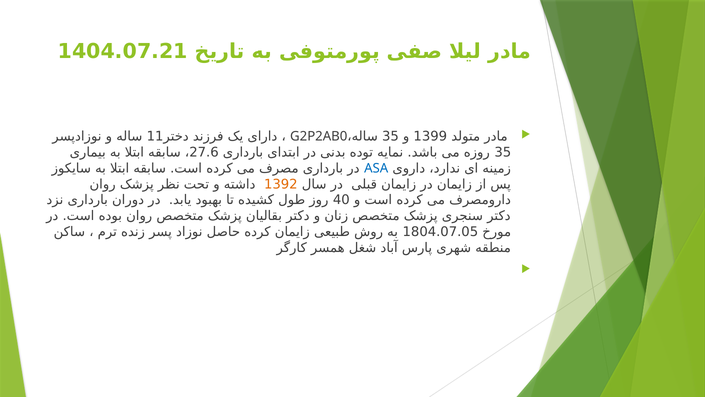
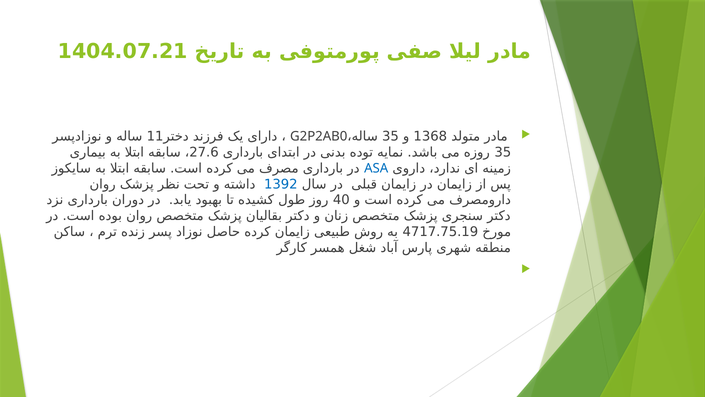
1399: 1399 -> 1368 (430, 136)
1392 colour: orange -> blue (281, 184)
1804.07.05: 1804.07.05 -> 4717.75.19 (440, 232)
